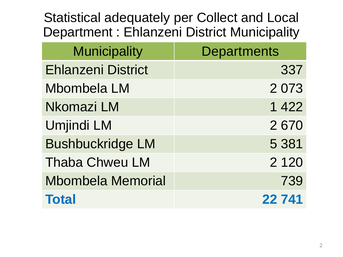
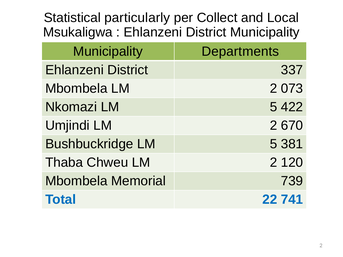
adequately: adequately -> particularly (137, 18)
Department: Department -> Msukaligwa (78, 32)
Nkomazi LM 1: 1 -> 5 (274, 107)
